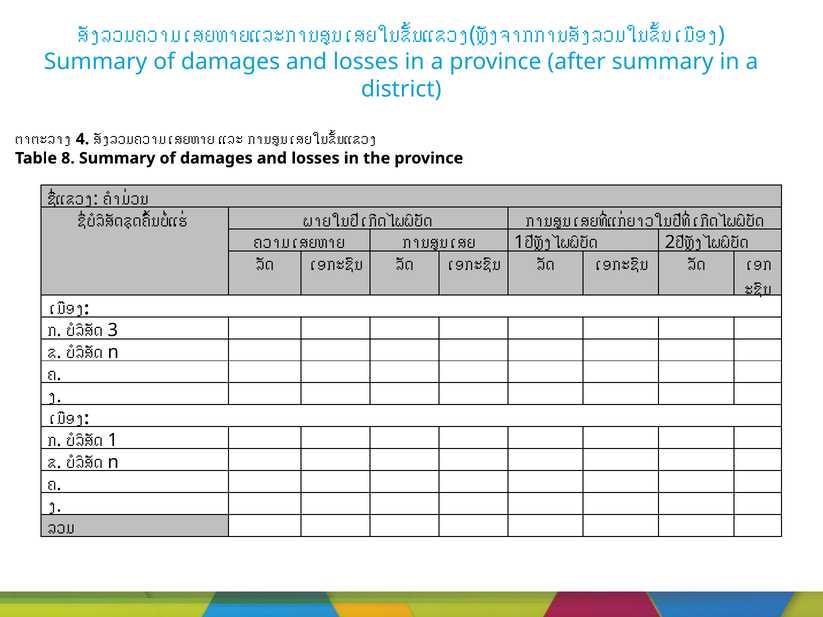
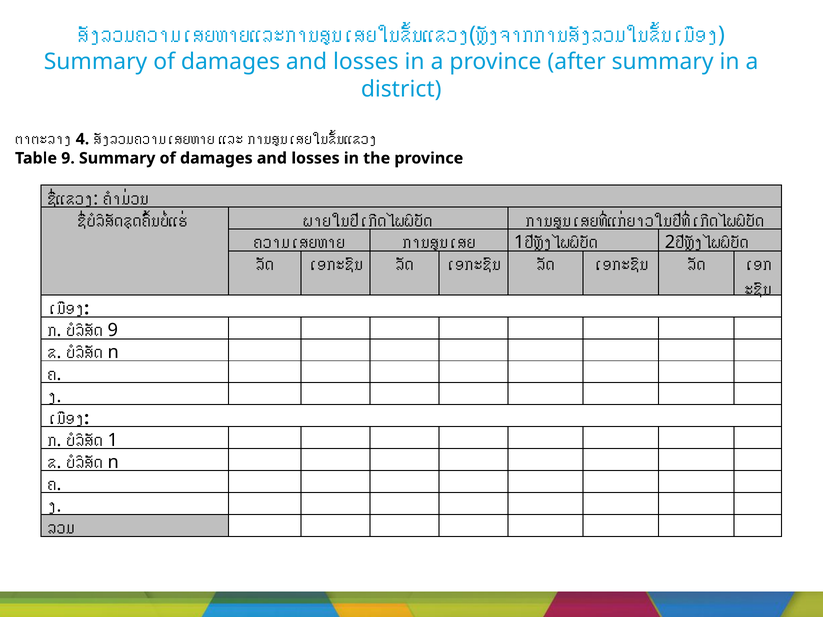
Table 8: 8 -> 9 (68, 158)
3: 3 -> 9 (113, 330)
